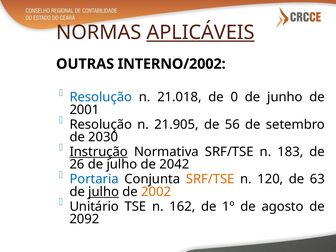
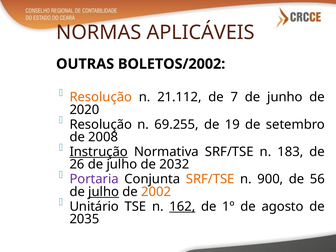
APLICÁVEIS underline: present -> none (201, 32)
INTERNO/2002: INTERNO/2002 -> BOLETOS/2002 (172, 64)
Resolução colour: blue -> orange (101, 97)
21.018: 21.018 -> 21.112 (179, 97)
0: 0 -> 7 (234, 97)
2001: 2001 -> 2020 (84, 110)
21.905: 21.905 -> 69.255 (177, 124)
56: 56 -> 19 (232, 124)
2030: 2030 -> 2008 (103, 137)
2042: 2042 -> 2032 (174, 164)
Portaria colour: blue -> purple (94, 179)
120: 120 -> 900 (270, 179)
63: 63 -> 56 (317, 179)
162 underline: none -> present (182, 207)
2092: 2092 -> 2035 (84, 219)
